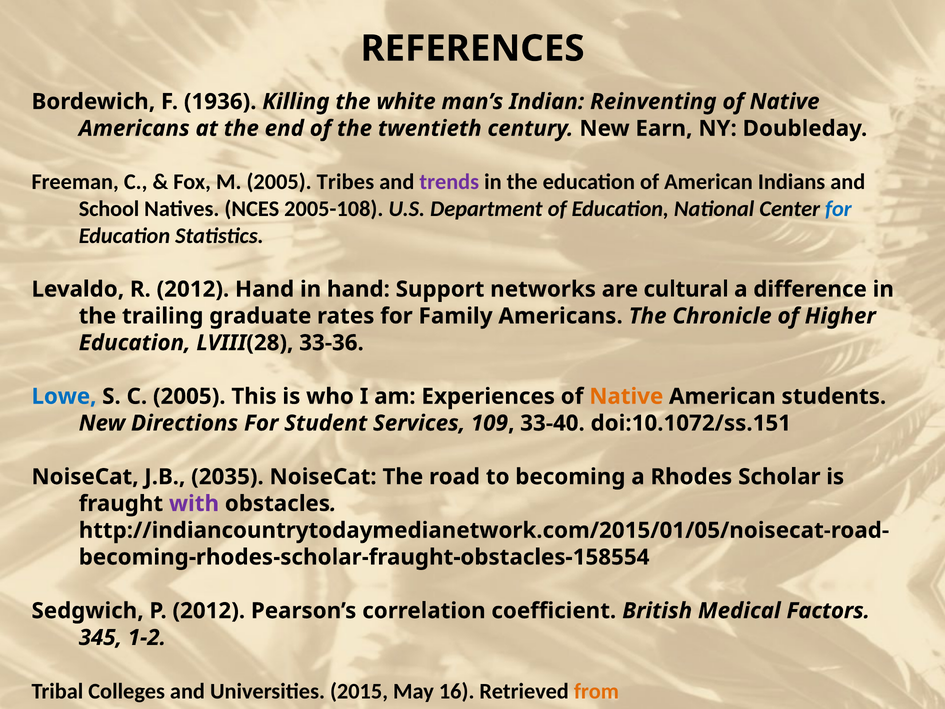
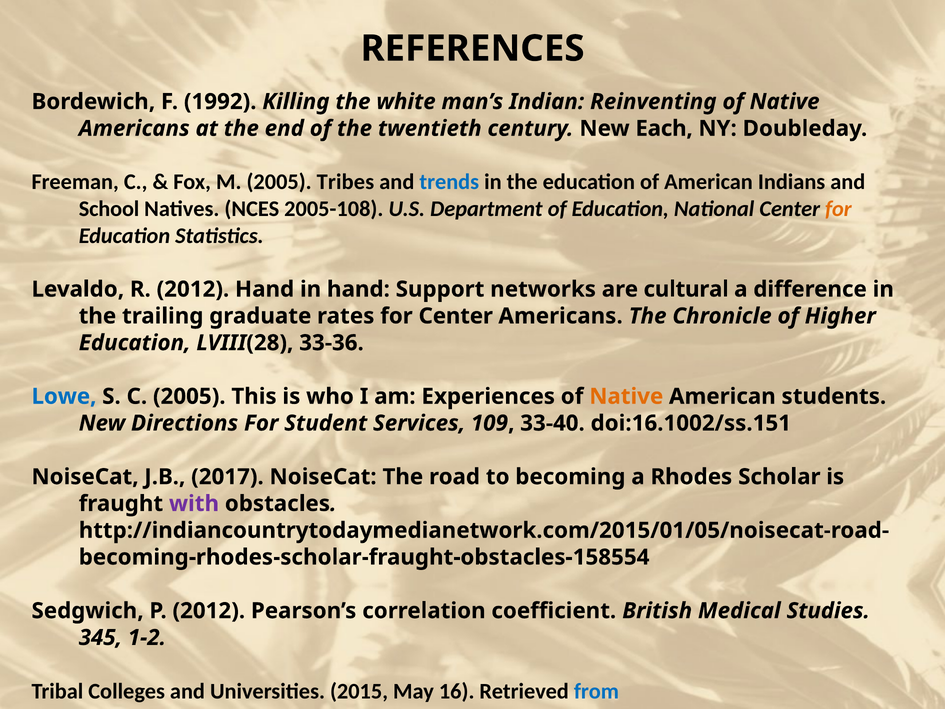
1936: 1936 -> 1992 (220, 102)
Earn: Earn -> Each (664, 128)
trends colour: purple -> blue (449, 182)
for colour: blue -> orange (838, 209)
for Family: Family -> Center (456, 316)
doi:10.1072/ss.151: doi:10.1072/ss.151 -> doi:16.1002/ss.151 (691, 423)
2035: 2035 -> 2017 (227, 477)
Factors: Factors -> Studies (828, 611)
from colour: orange -> blue (596, 691)
